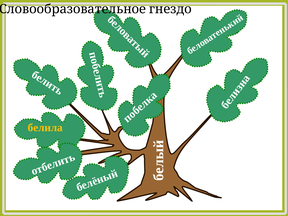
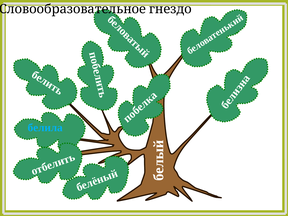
белила colour: yellow -> light blue (45, 128)
